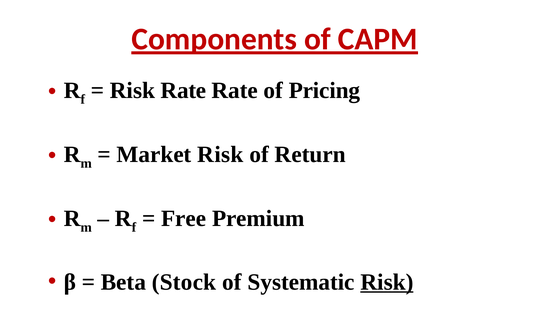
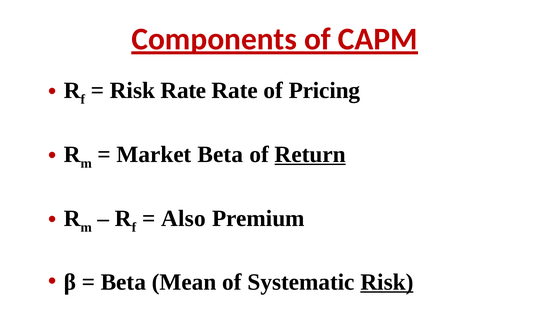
Market Risk: Risk -> Beta (220, 154)
Return underline: none -> present (310, 154)
Free: Free -> Also (184, 218)
Stock: Stock -> Mean (184, 282)
